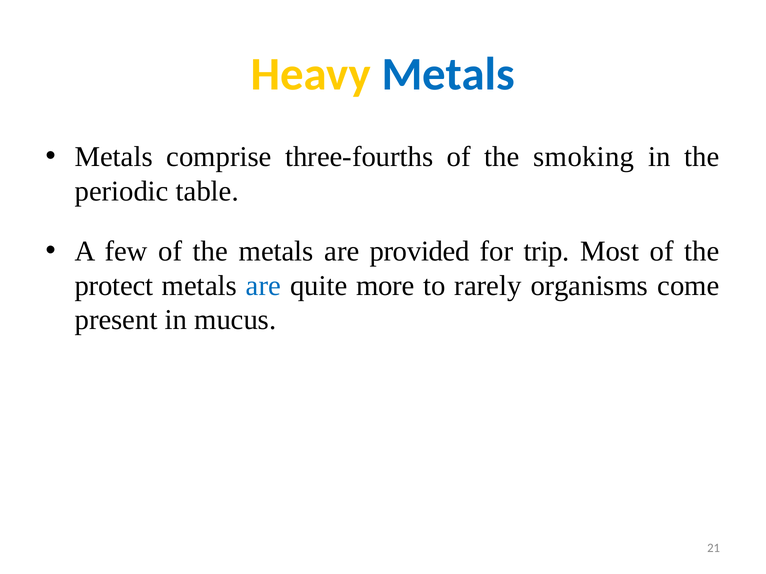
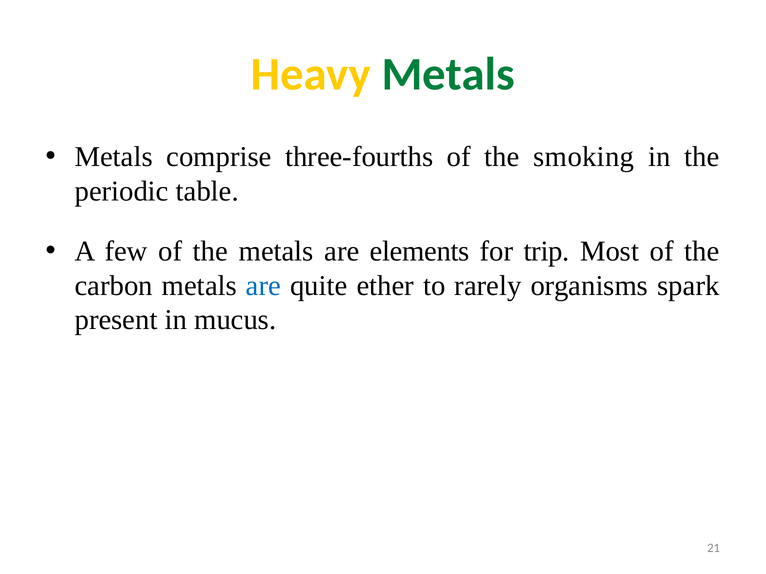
Metals colour: blue -> green (448, 74)
provided: provided -> elements (420, 251)
protect: protect -> carbon (114, 286)
more: more -> ether (385, 286)
come: come -> spark (688, 286)
